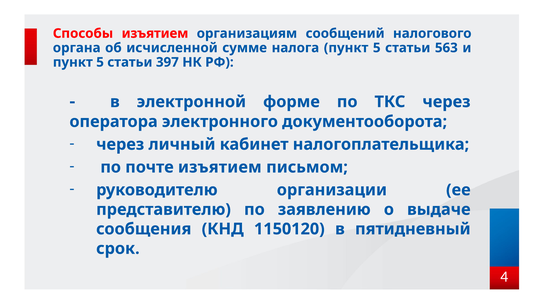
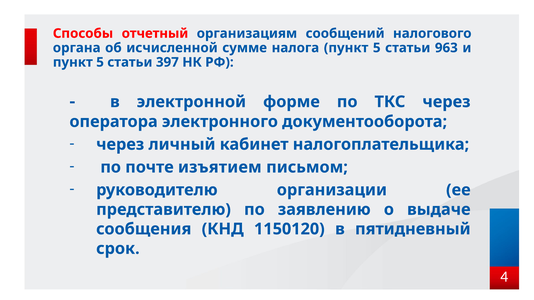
Способы изъятием: изъятием -> отчетный (155, 33)
563: 563 -> 963 (446, 48)
